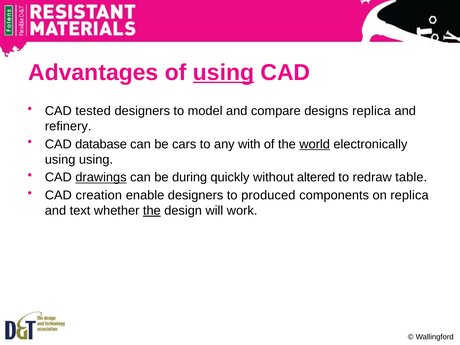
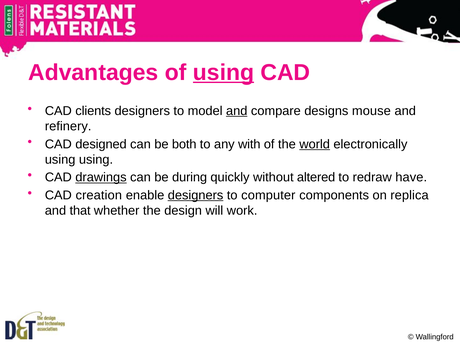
tested: tested -> clients (93, 111)
and underline: none -> present (237, 111)
designs replica: replica -> mouse (371, 111)
database: database -> designed (101, 144)
cars: cars -> both (184, 144)
table: table -> have (411, 177)
designers underline: none -> present (196, 195)
produced: produced -> computer (268, 195)
text: text -> that (80, 211)
the underline: present -> none (152, 211)
